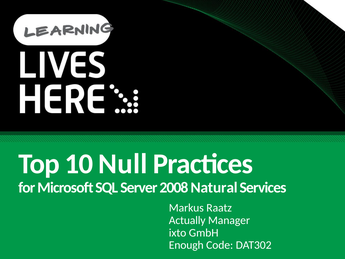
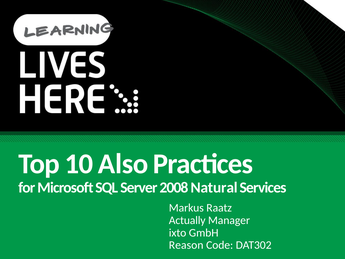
Null: Null -> Also (123, 164)
Enough: Enough -> Reason (186, 245)
